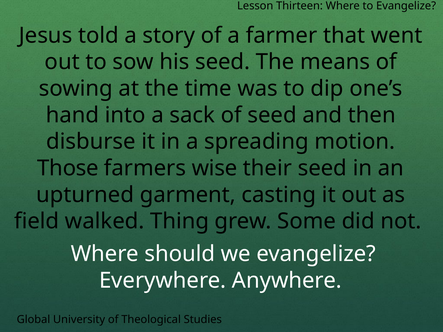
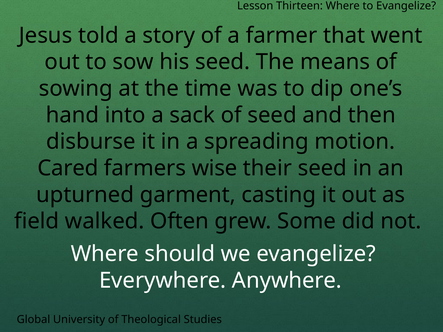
Those: Those -> Cared (68, 168)
Thing: Thing -> Often (180, 222)
